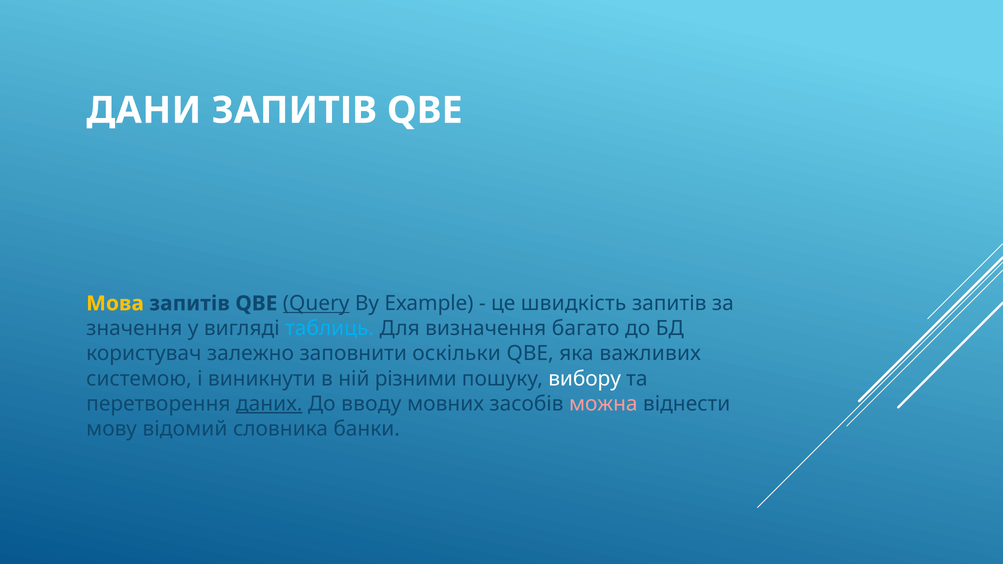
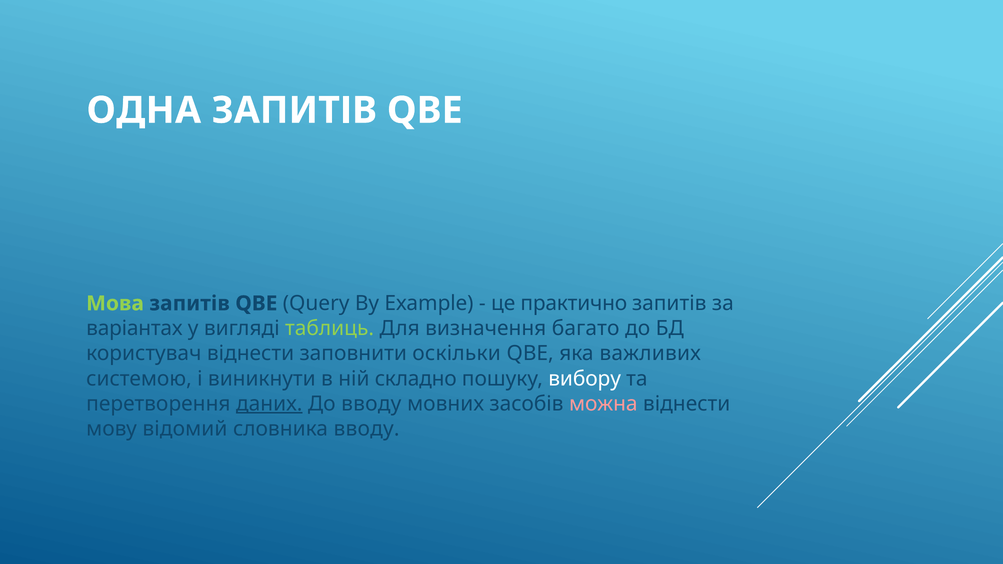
ДАНИ: ДАНИ -> ОДНА (144, 110)
Мова colour: yellow -> light green (115, 304)
Query underline: present -> none (316, 304)
швидкість: швидкість -> практично (574, 304)
значення: значення -> варіантах (134, 329)
таблиць colour: light blue -> light green (330, 329)
користувач залежно: залежно -> віднести (251, 354)
різними: різними -> складно (416, 379)
словника банки: банки -> вводу (367, 429)
